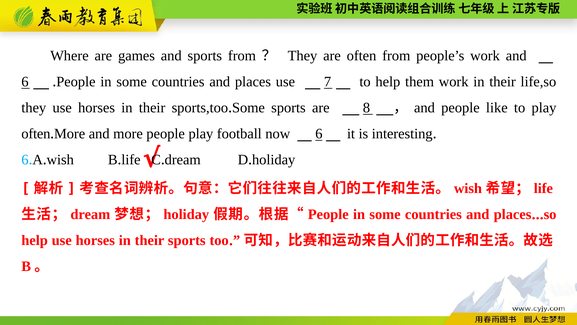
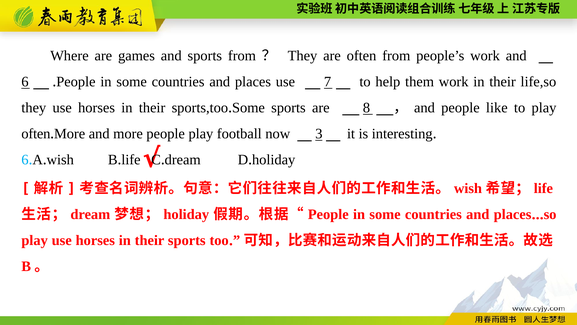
now 6: 6 -> 3 (319, 134)
help: help -> play (35, 240)
